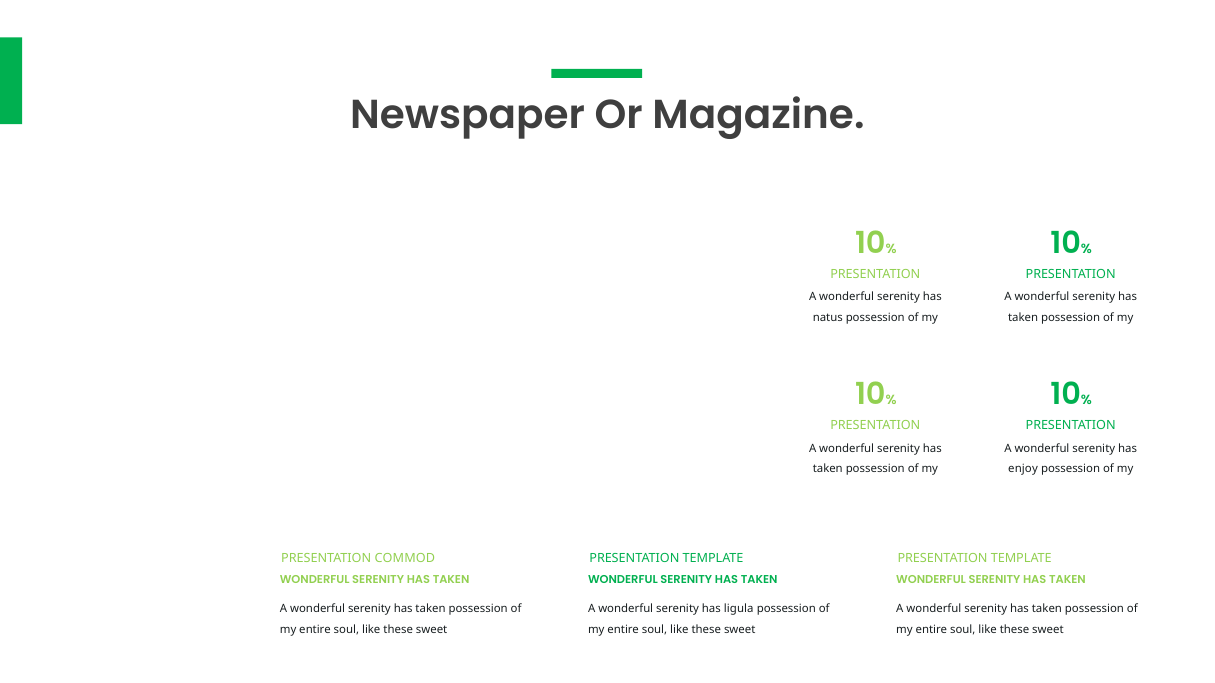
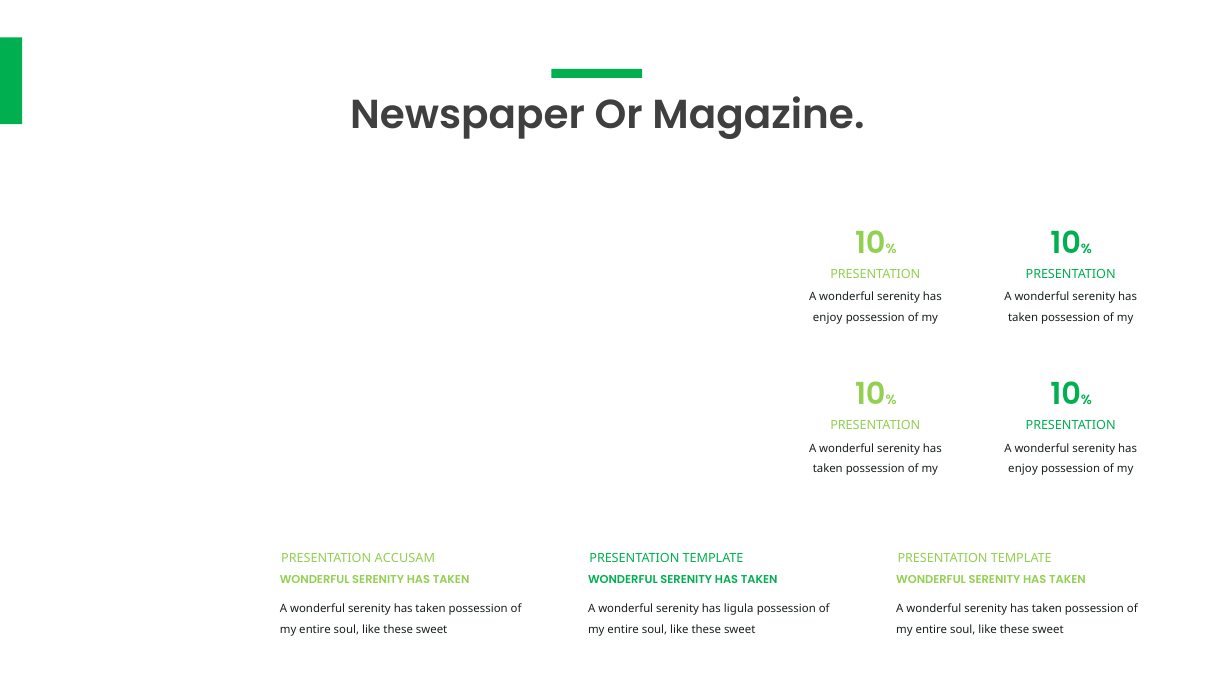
natus: natus -> enjoy (828, 318)
COMMOD: COMMOD -> ACCUSAM (405, 559)
